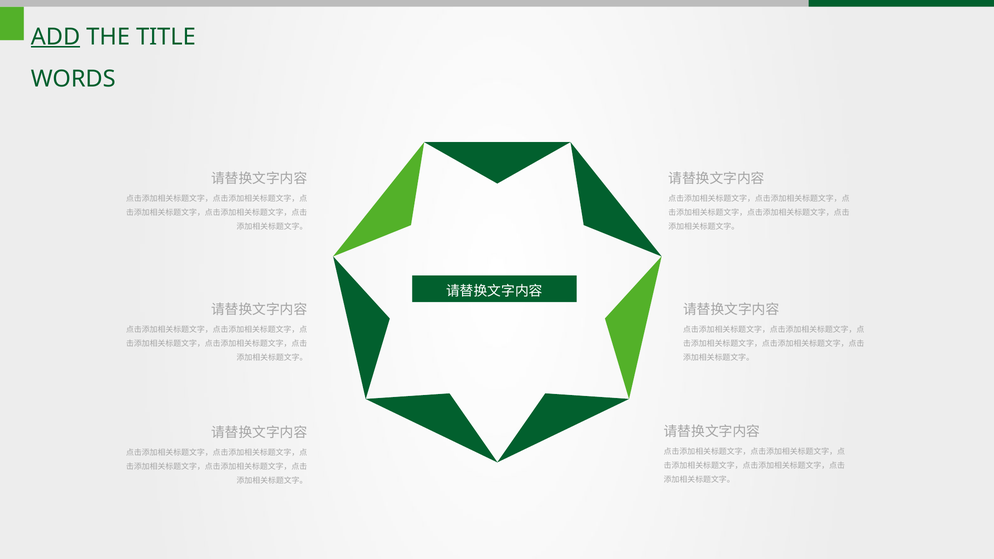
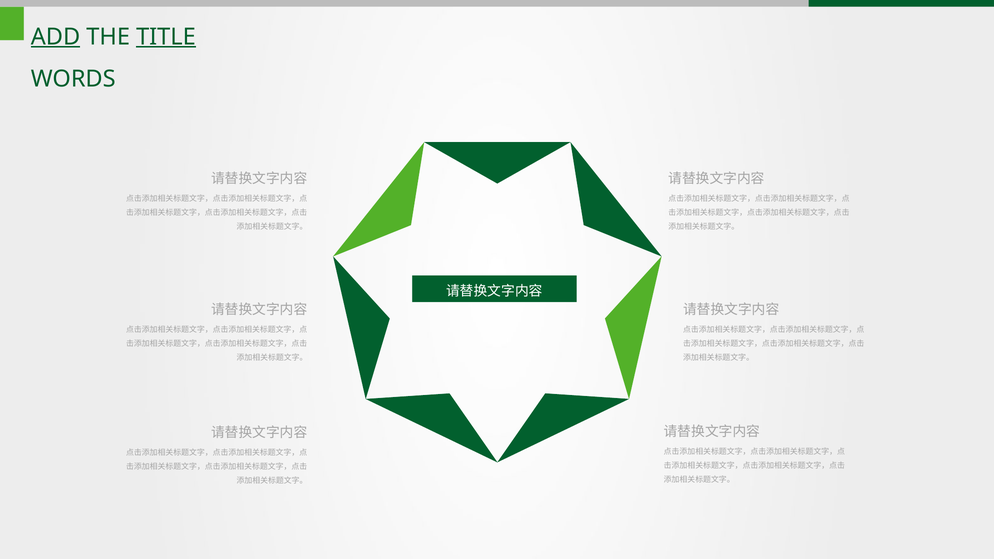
TITLE underline: none -> present (166, 37)
